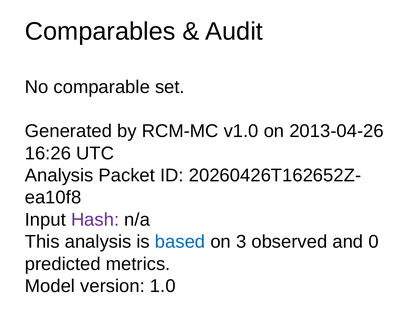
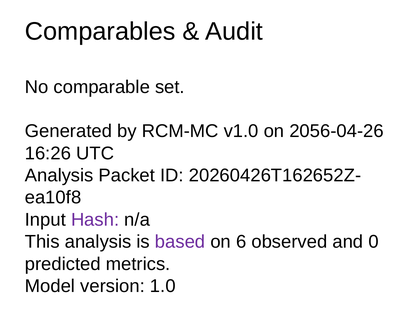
2013-04-26: 2013-04-26 -> 2056-04-26 (337, 131)
based colour: blue -> purple (180, 242)
3: 3 -> 6 (241, 242)
